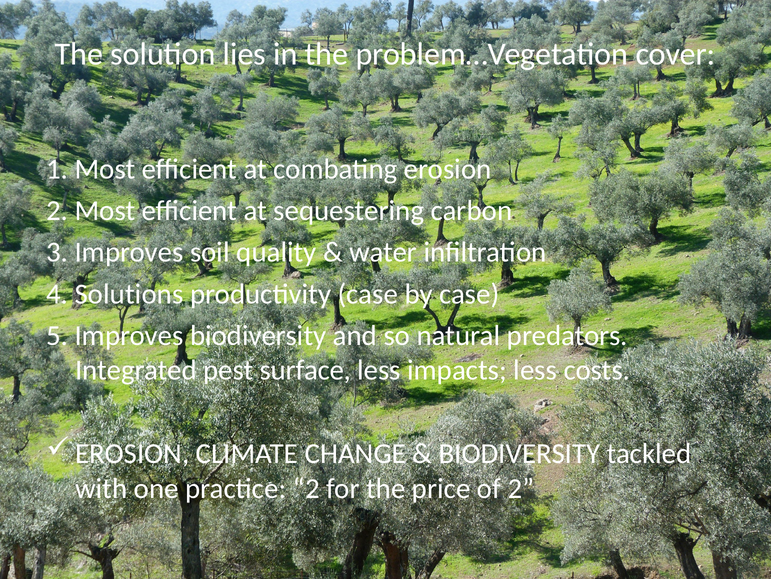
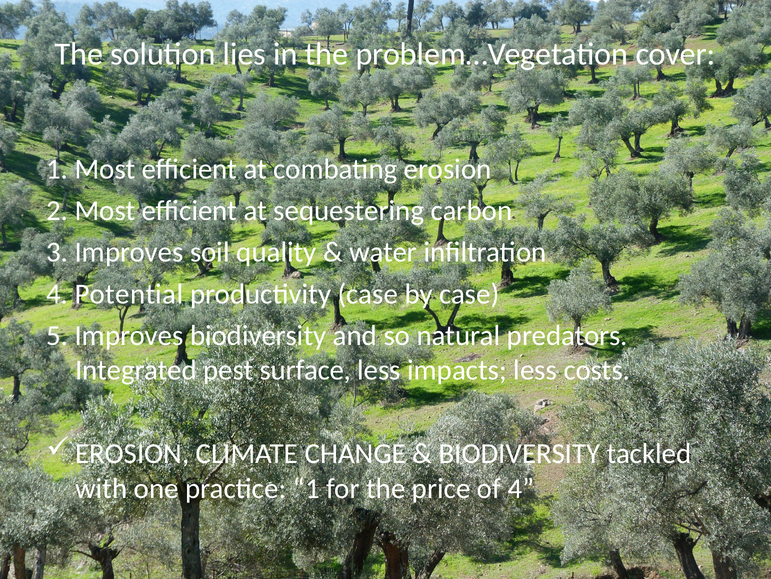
Solutions: Solutions -> Potential (129, 294)
practice 2: 2 -> 1 (306, 488)
of 2: 2 -> 4 (521, 488)
